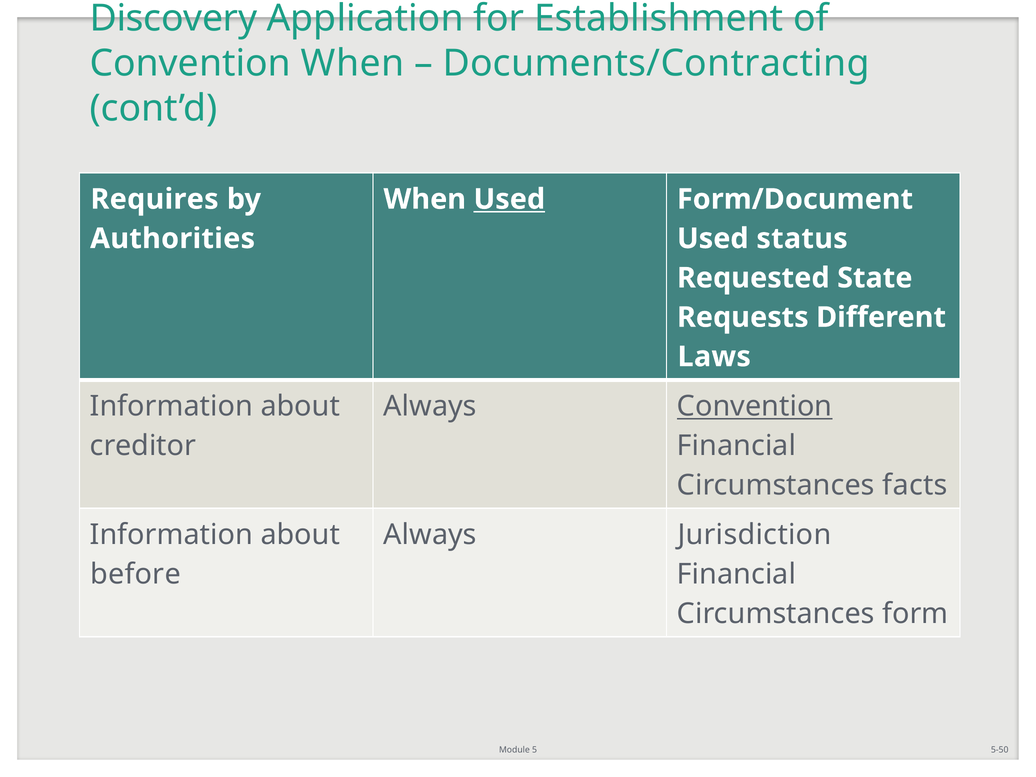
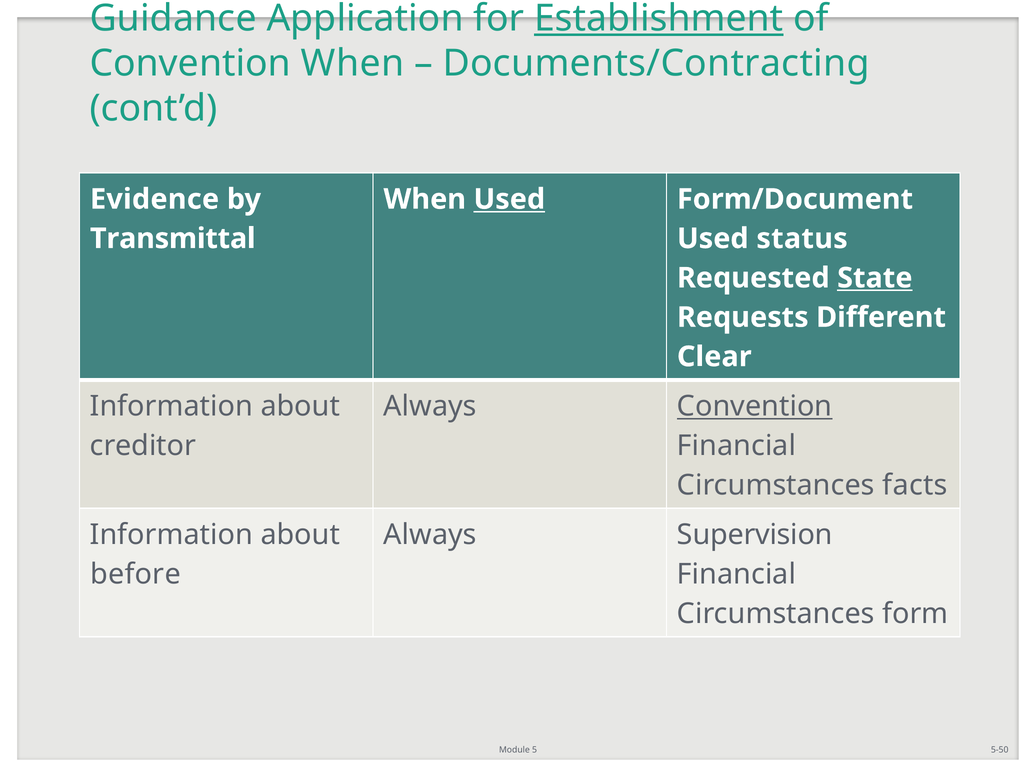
Discovery: Discovery -> Guidance (173, 19)
Establishment underline: none -> present (659, 19)
Requires: Requires -> Evidence (155, 199)
Authorities: Authorities -> Transmittal (173, 239)
State underline: none -> present (875, 278)
Laws: Laws -> Clear (714, 357)
Jurisdiction: Jurisdiction -> Supervision (755, 535)
